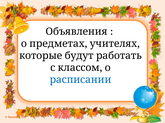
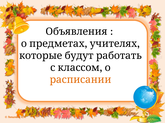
расписании colour: blue -> orange (80, 80)
